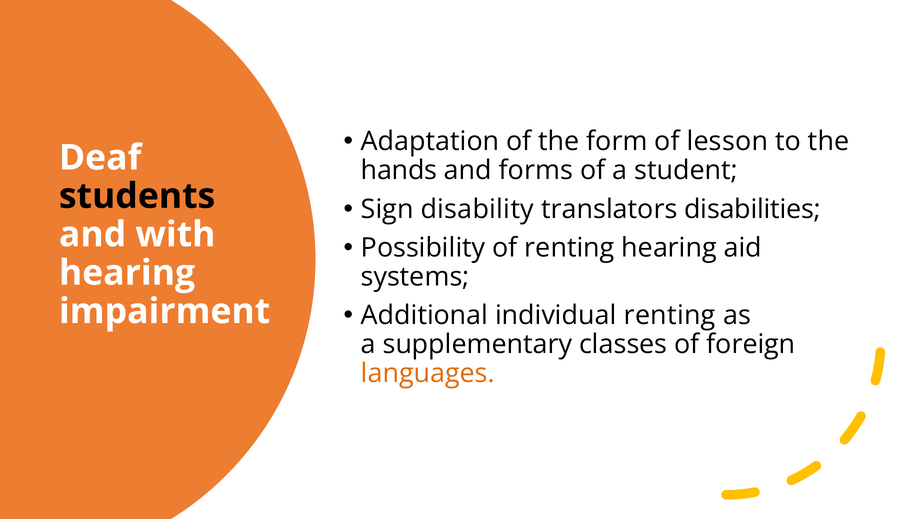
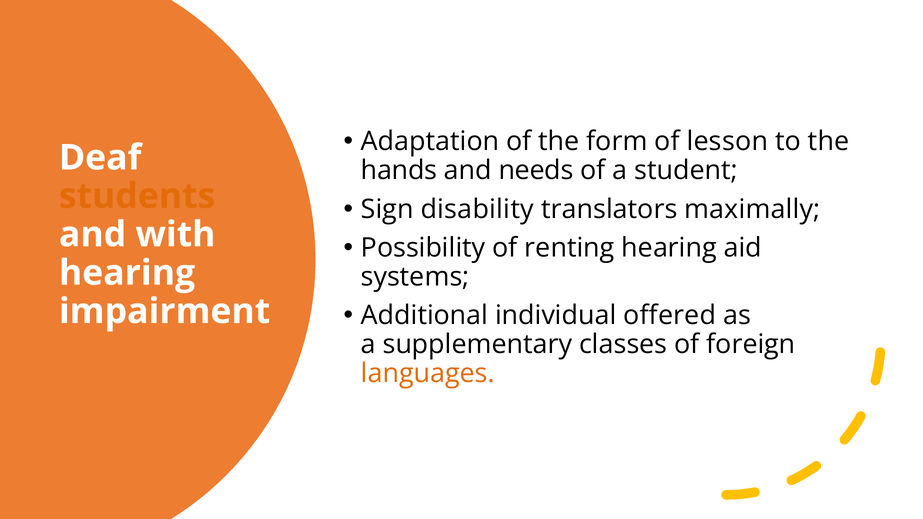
forms: forms -> needs (536, 171)
students colour: black -> orange (137, 196)
disabilities: disabilities -> maximally (752, 209)
individual renting: renting -> offered (670, 316)
